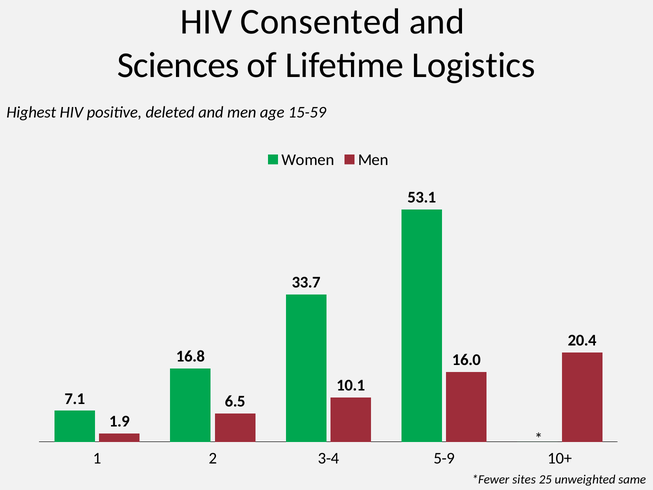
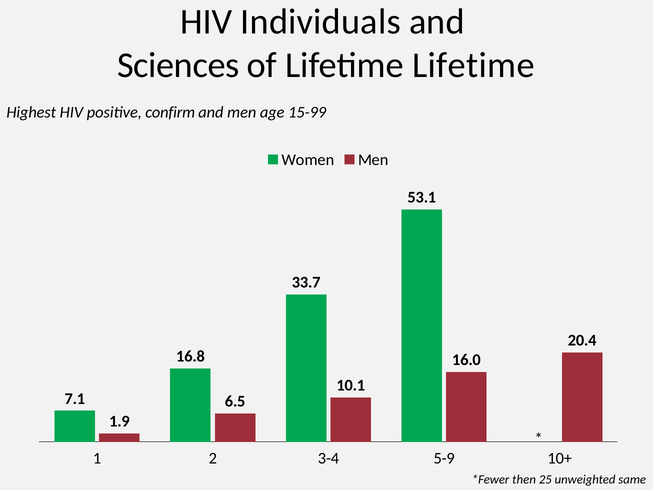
Consented: Consented -> Individuals (321, 22)
Lifetime Logistics: Logistics -> Lifetime (473, 65)
deleted: deleted -> confirm (170, 112)
15-59: 15-59 -> 15-99 (307, 112)
sites: sites -> then (524, 479)
